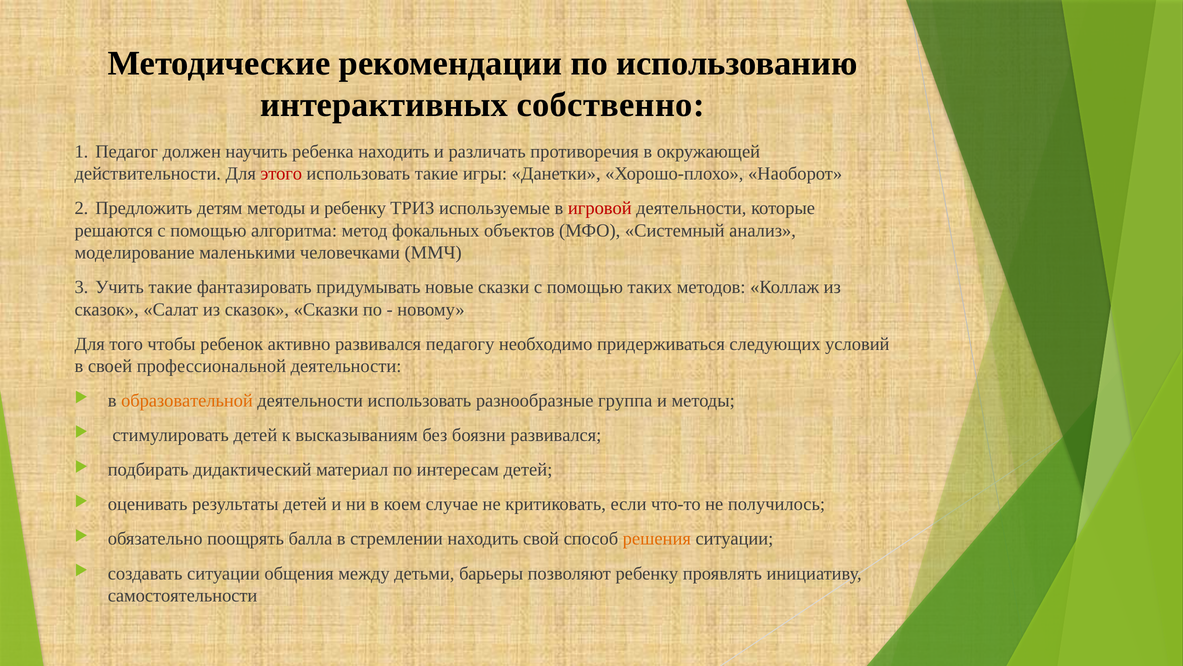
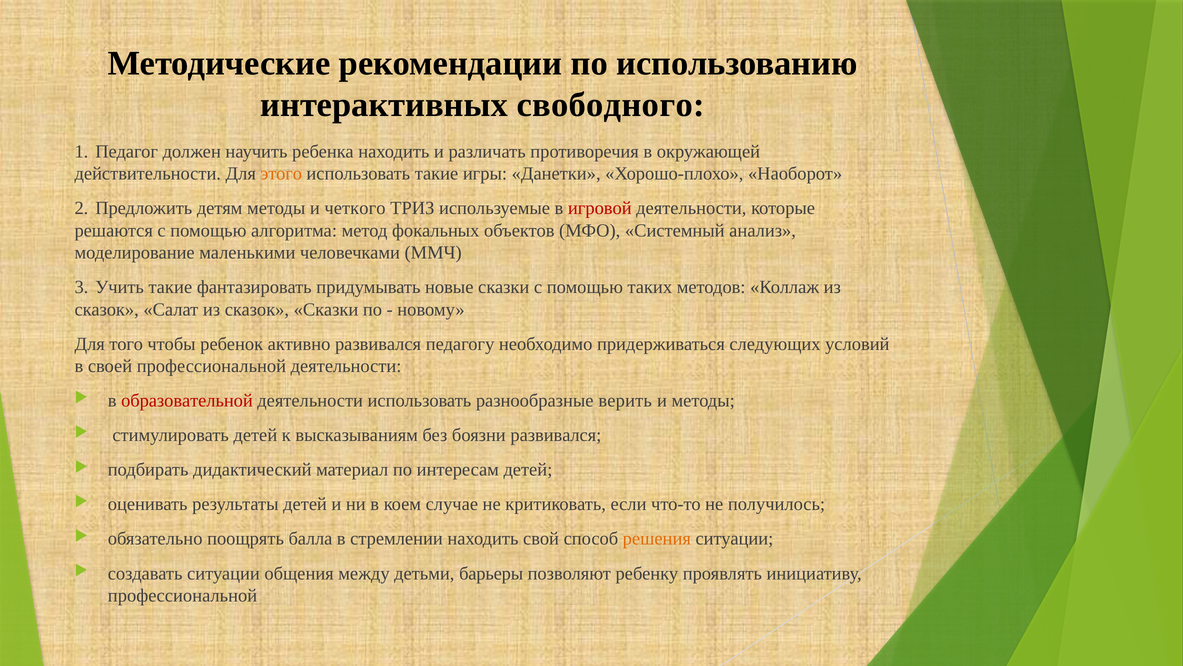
собственно: собственно -> свободного (611, 105)
этого colour: red -> orange (281, 174)
и ребенку: ребенку -> четкого (355, 208)
образовательной colour: orange -> red (187, 400)
группа: группа -> верить (625, 400)
самостоятельности: самостоятельности -> профессиональной (183, 595)
